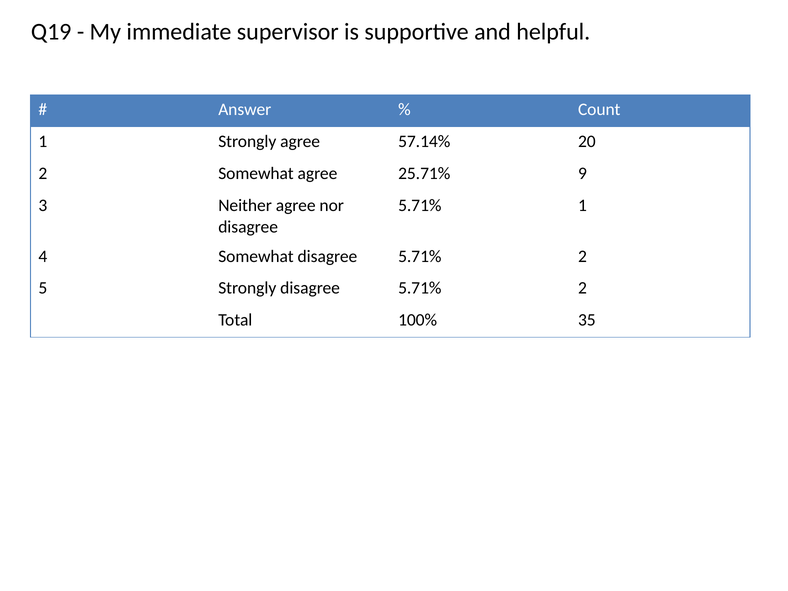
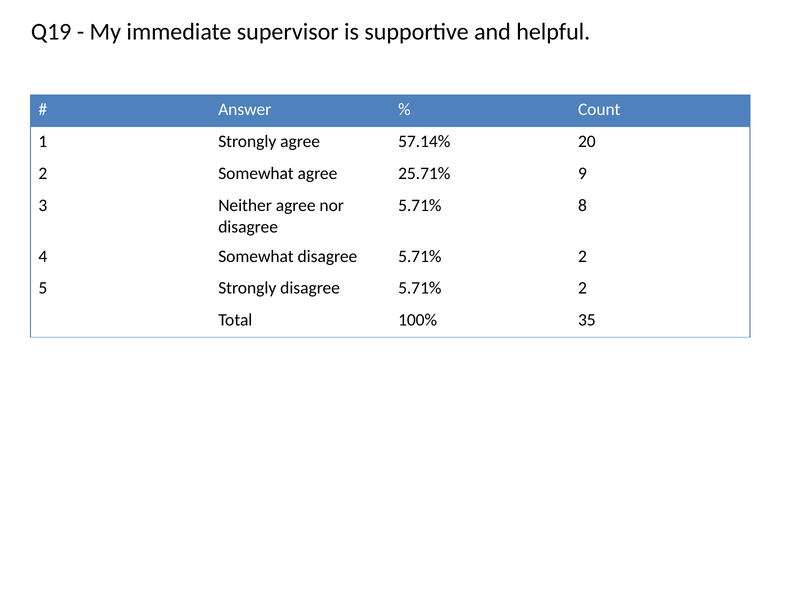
5.71% 1: 1 -> 8 (582, 206)
